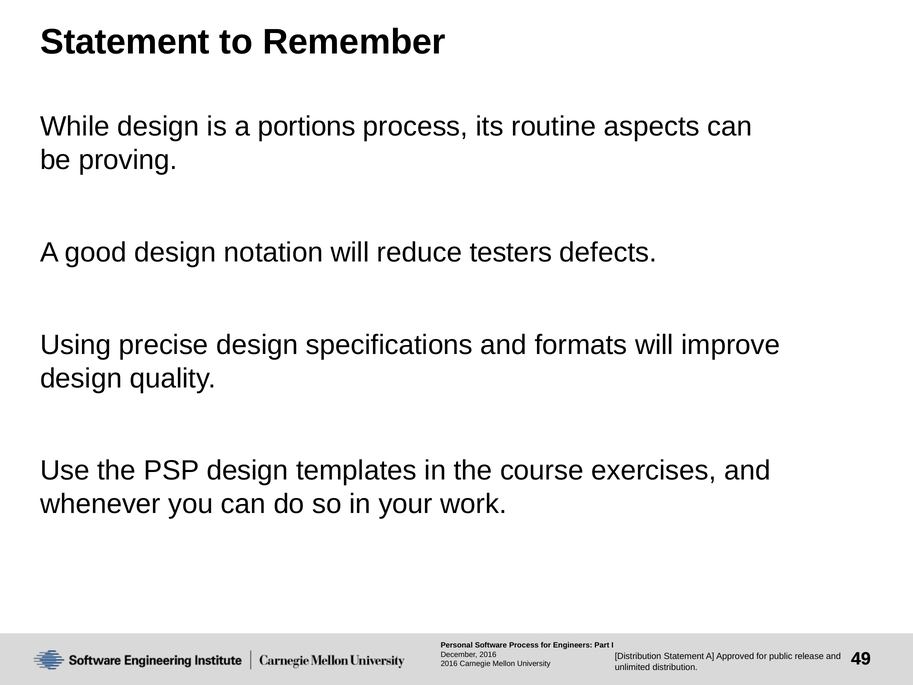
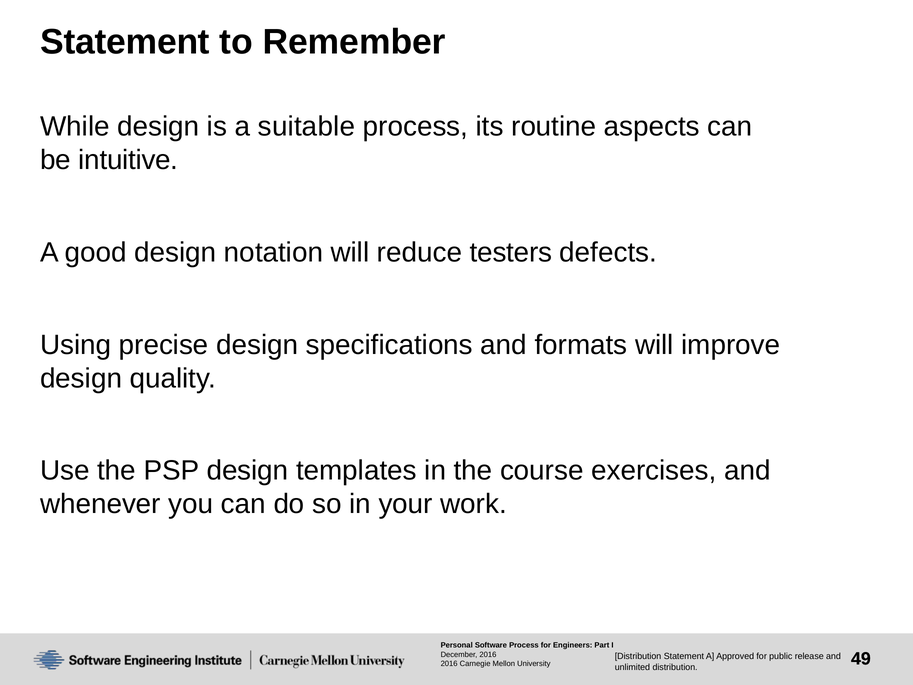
portions: portions -> suitable (307, 127)
proving: proving -> intuitive (128, 160)
